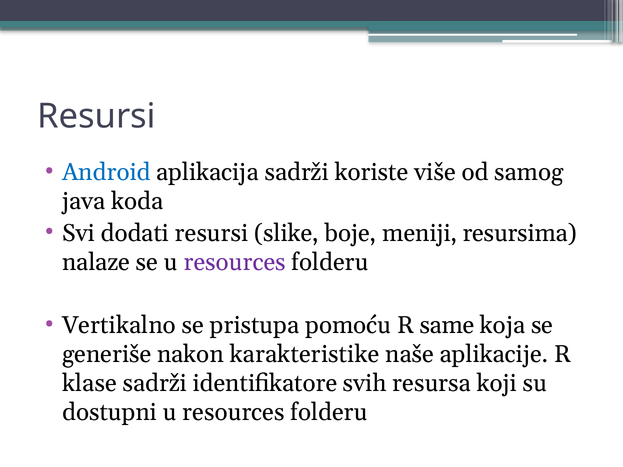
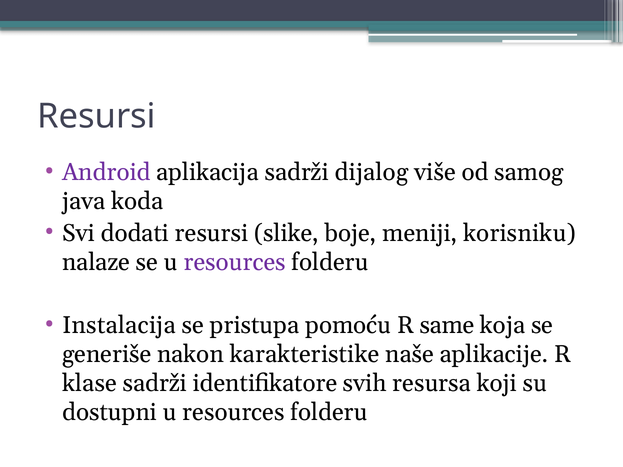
Android colour: blue -> purple (106, 173)
koriste: koriste -> dijalog (372, 173)
resursima: resursima -> korisniku (519, 233)
Vertikalno: Vertikalno -> Instalacija (119, 325)
